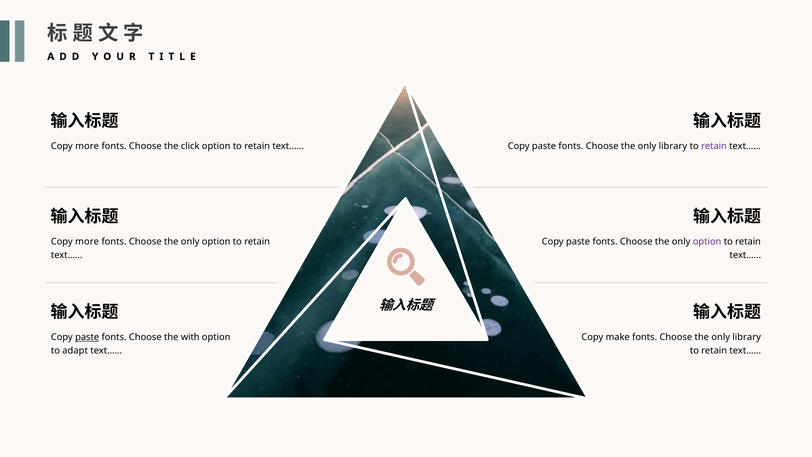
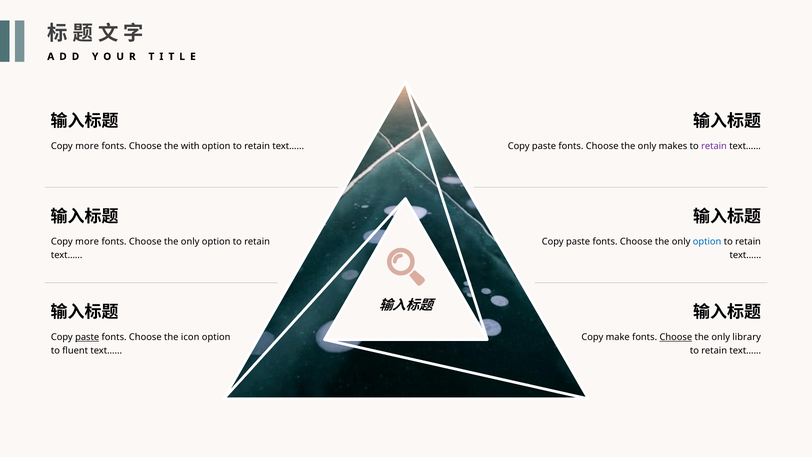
click: click -> with (190, 146)
library: library -> makes (673, 146)
option colour: purple -> blue (707, 242)
with: with -> icon (190, 337)
Choose underline: none -> present (676, 337)
adapt: adapt -> fluent (75, 350)
